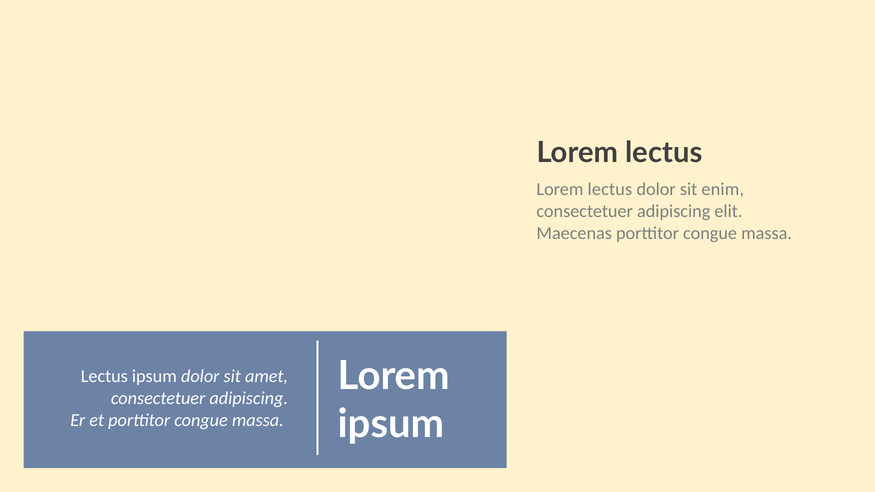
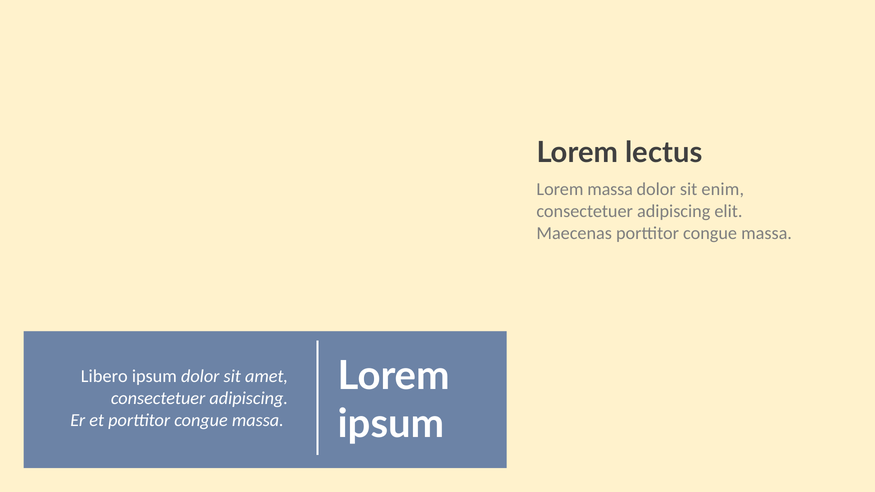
lectus: lectus -> massa (610, 189)
Lectus: Lectus -> Libero (104, 377)
